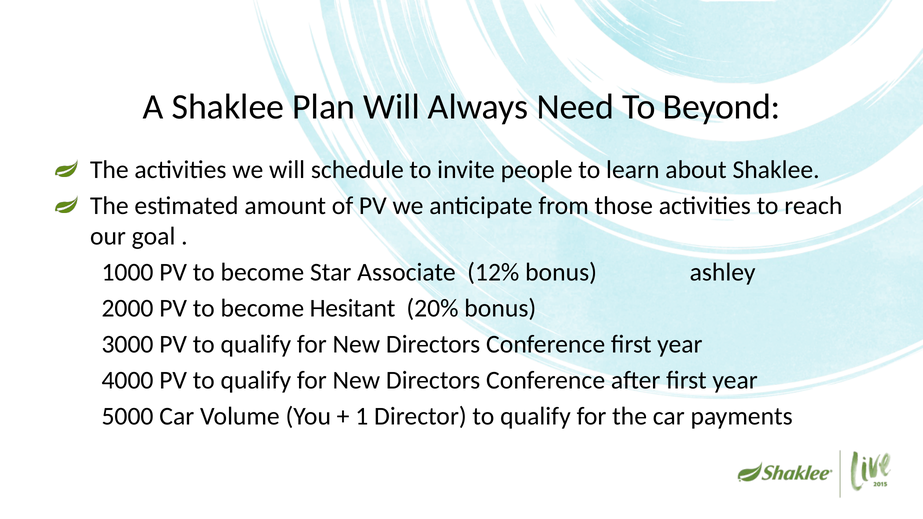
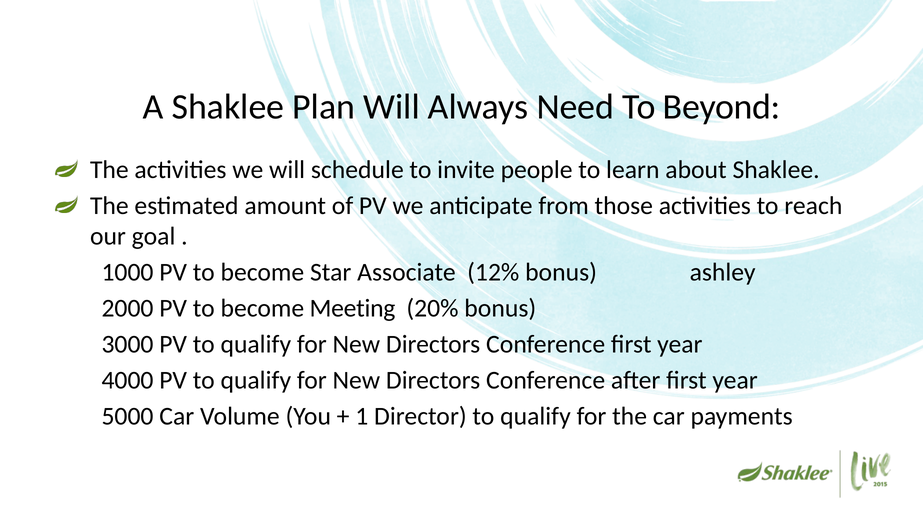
Hesitant: Hesitant -> Meeting (353, 308)
